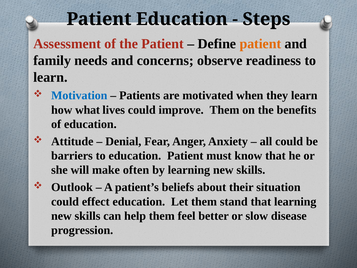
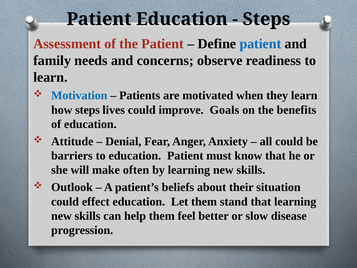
patient colour: orange -> blue (260, 44)
how what: what -> steps (88, 110)
improve Them: Them -> Goals (224, 110)
